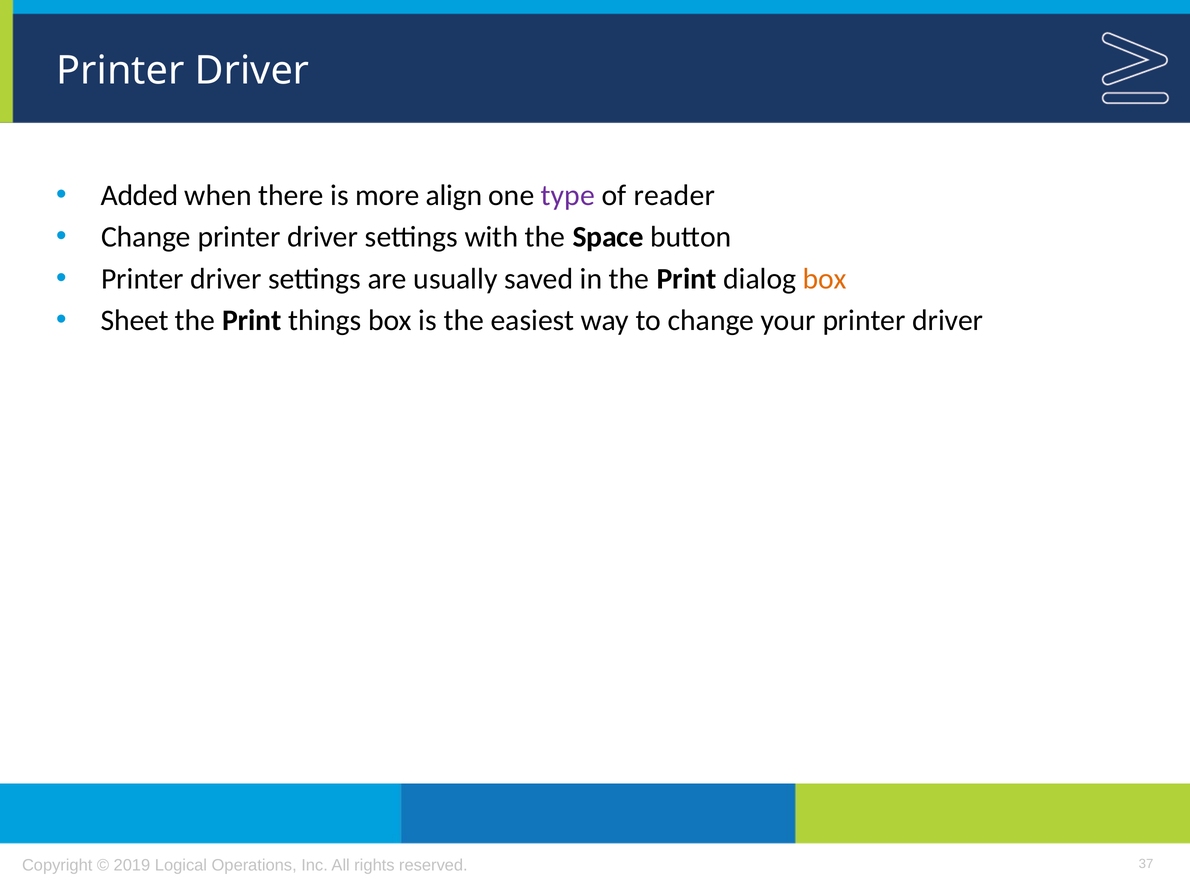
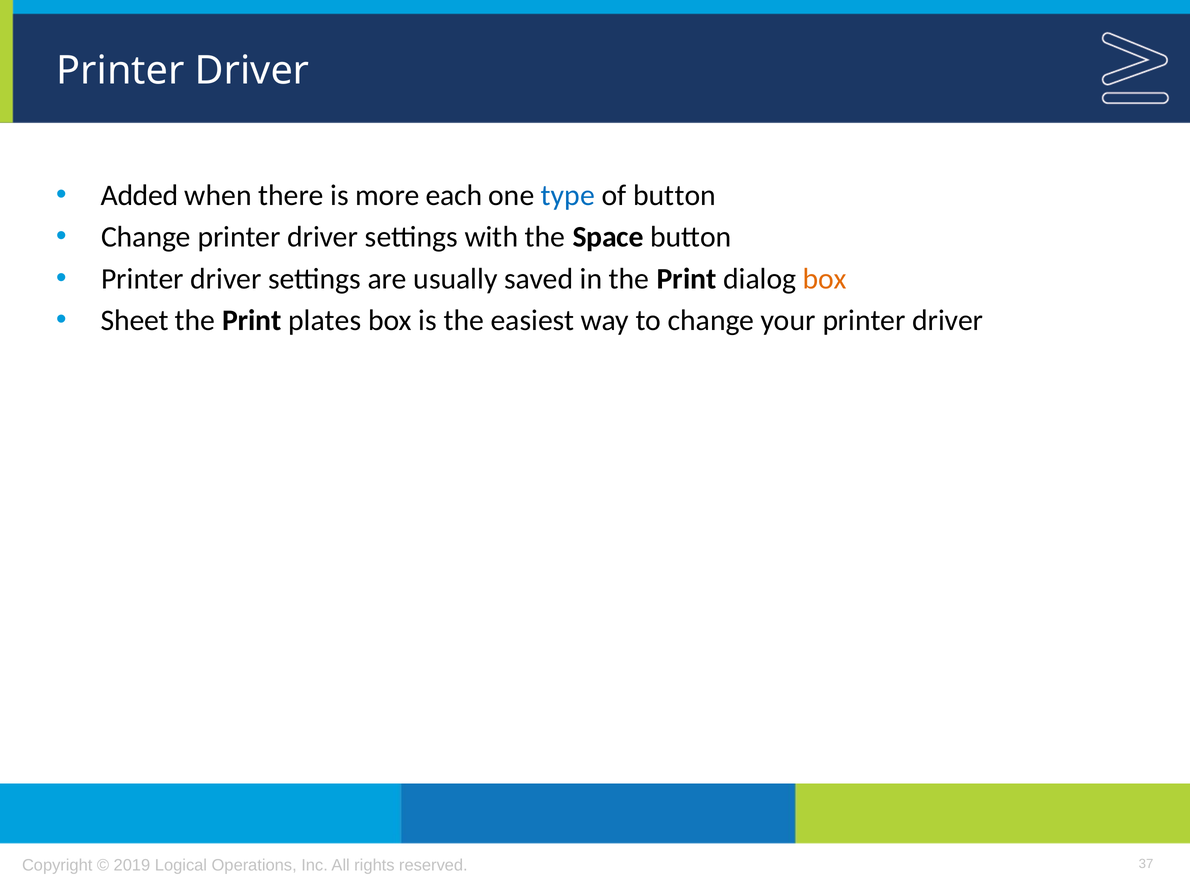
align: align -> each (454, 195)
type colour: purple -> blue (568, 195)
of reader: reader -> button (674, 195)
things: things -> plates (325, 320)
